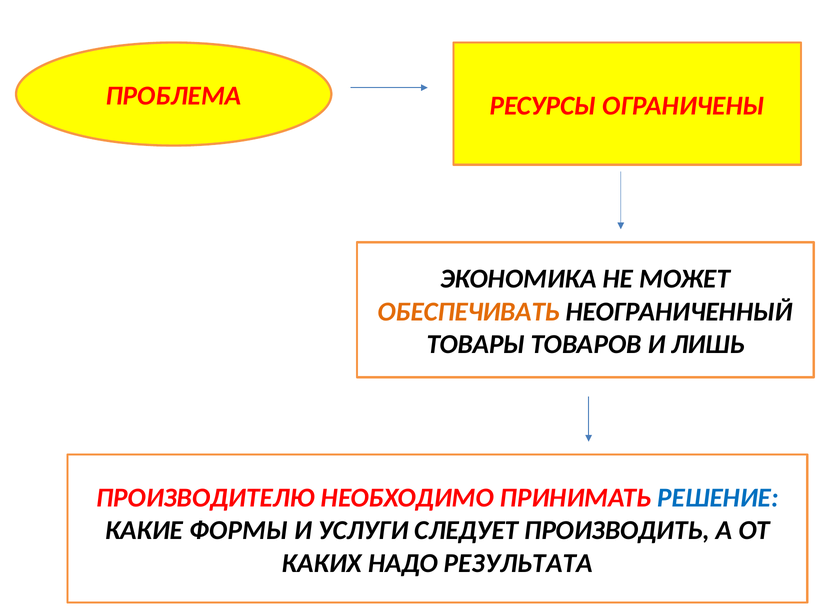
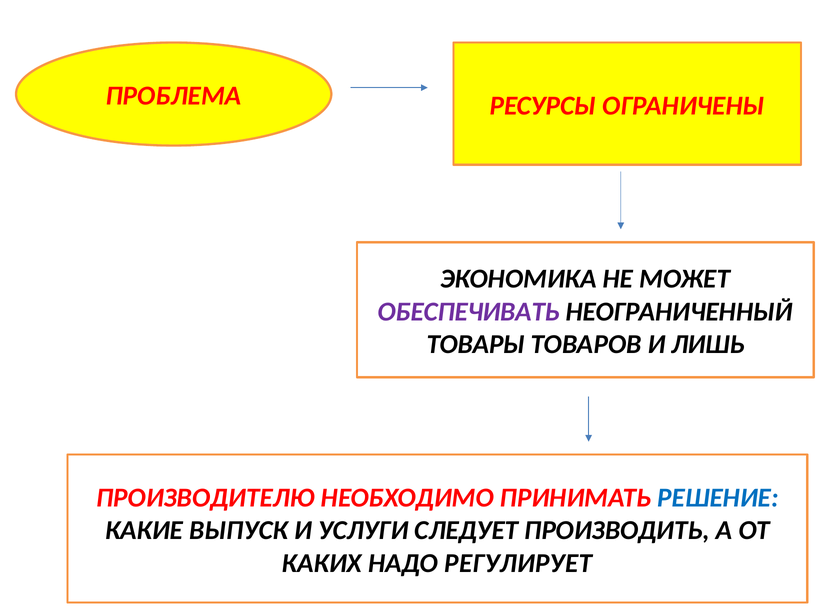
ОБЕСПЕЧИВАТЬ colour: orange -> purple (469, 311)
ФОРМЫ: ФОРМЫ -> ВЫПУСК (239, 530)
РЕЗУЛЬТАТА: РЕЗУЛЬТАТА -> РЕГУЛИРУЕТ (518, 563)
